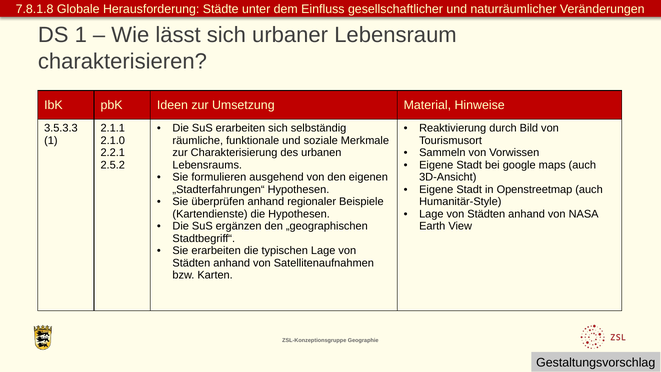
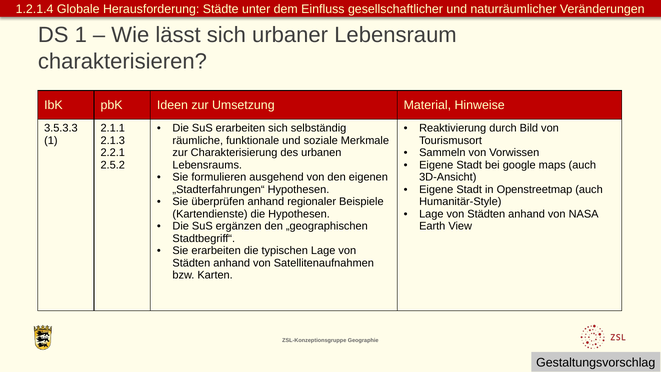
7.8.1.8: 7.8.1.8 -> 1.2.1.4 (35, 9)
2.1.0: 2.1.0 -> 2.1.3 (113, 140)
